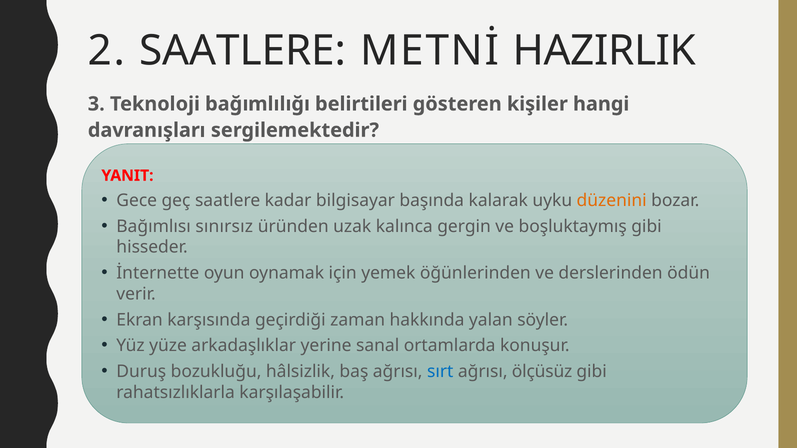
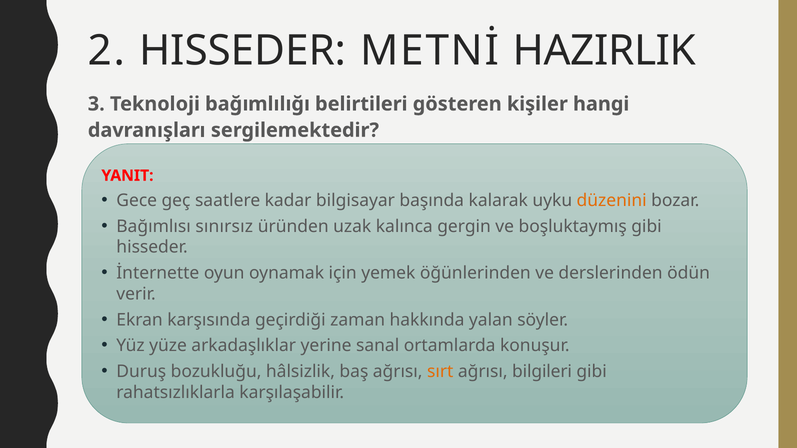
2 SAATLERE: SAATLERE -> HISSEDER (243, 51)
sırt colour: blue -> orange (440, 372)
ölçüsüz: ölçüsüz -> bilgileri (542, 372)
